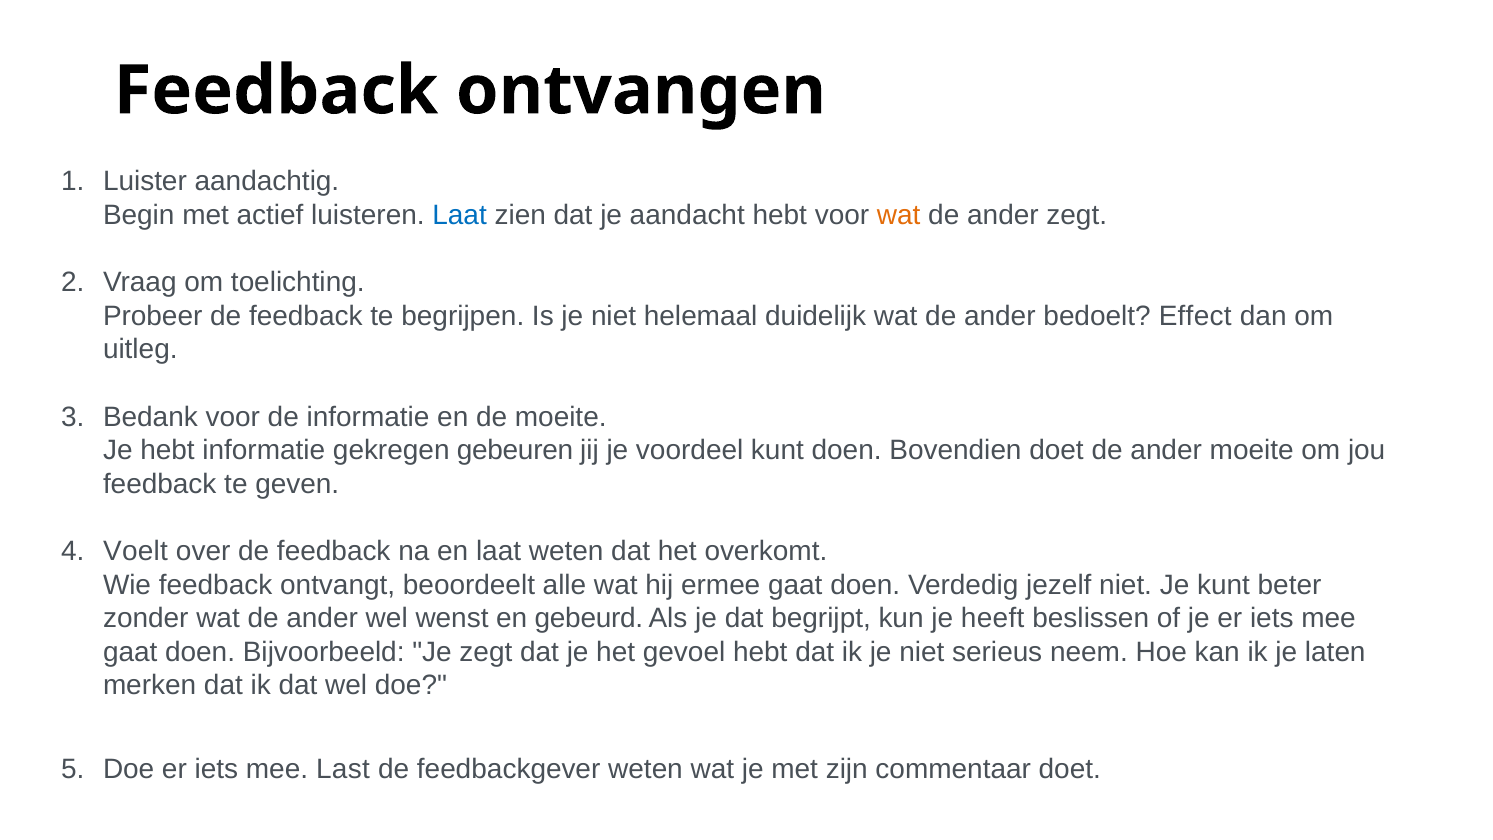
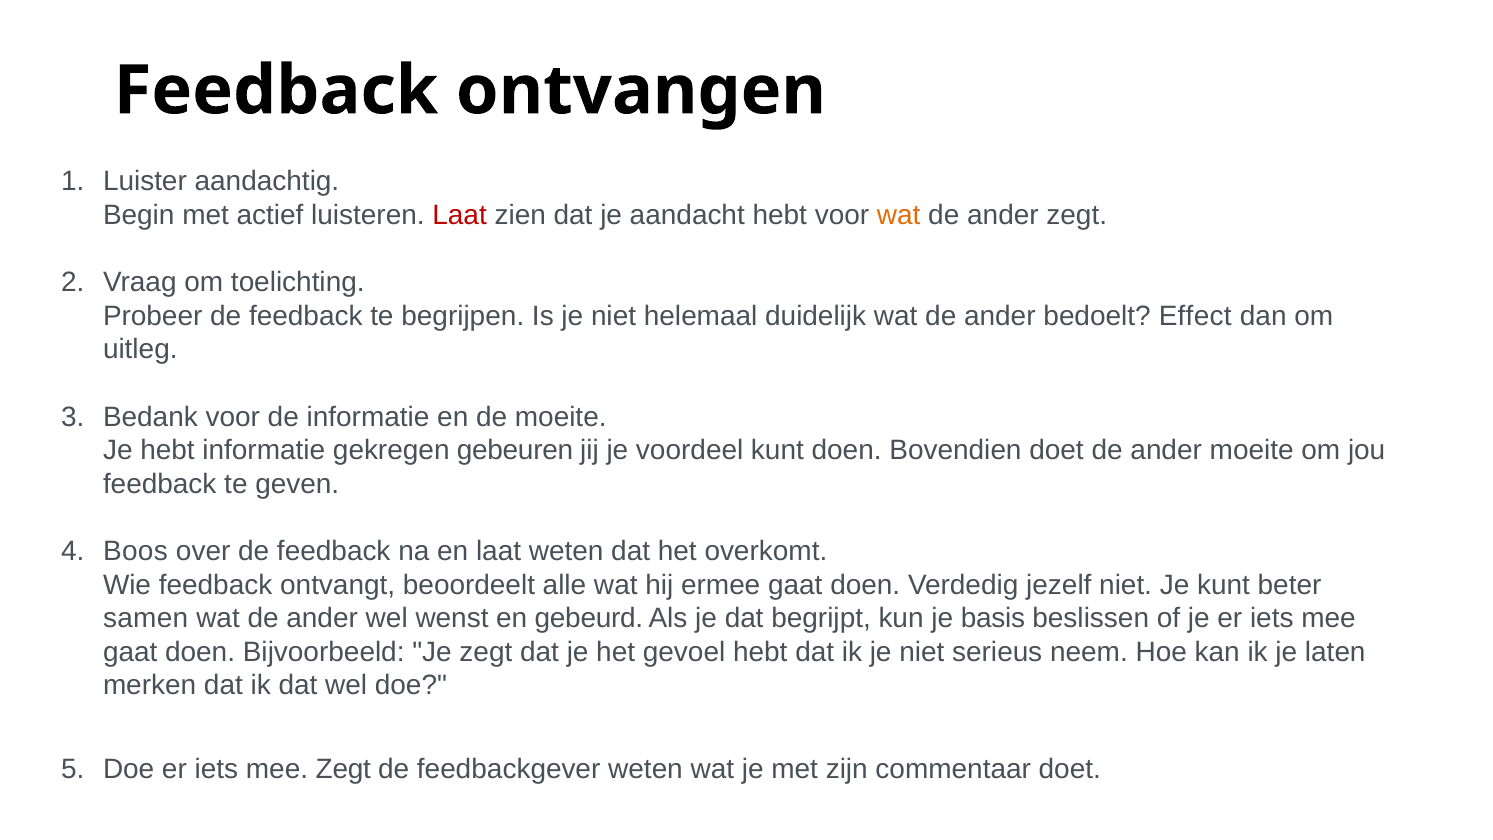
Laat colour: blue -> red (460, 215)
Voelt: Voelt -> Boos (136, 551)
zonder: zonder -> samen (146, 618)
heeft: heeft -> basis (993, 618)
mee Last: Last -> Zegt (343, 769)
